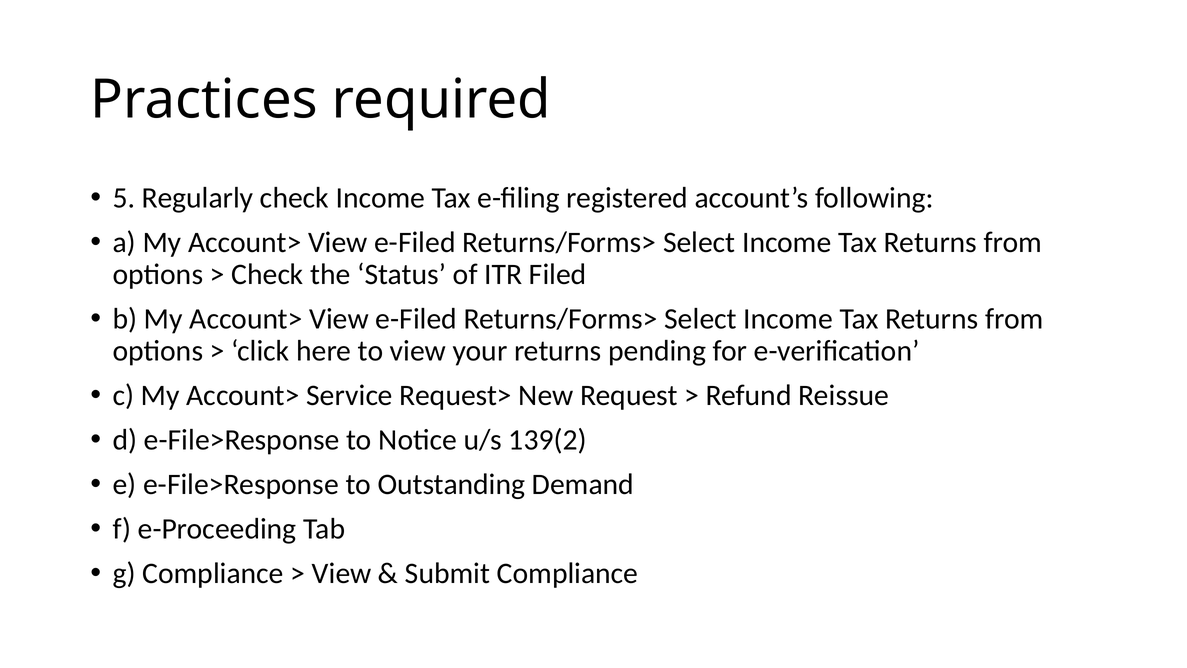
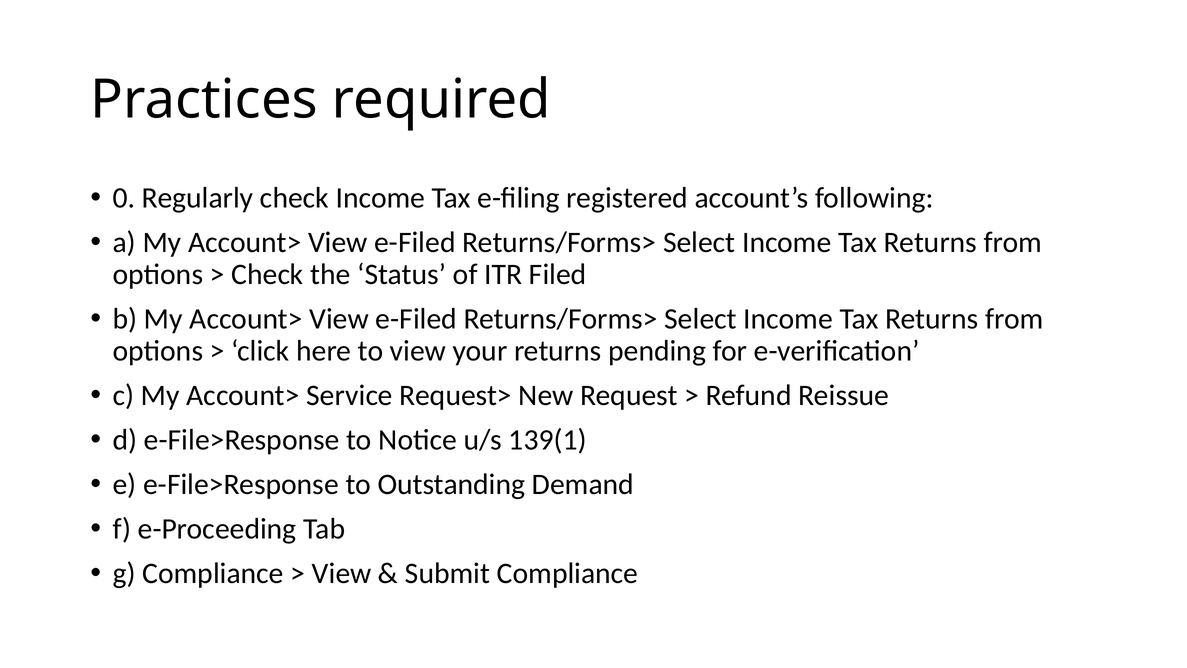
5: 5 -> 0 (124, 198)
139(2: 139(2 -> 139(1 (548, 440)
